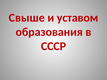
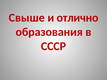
уставом: уставом -> отлично (78, 18)
